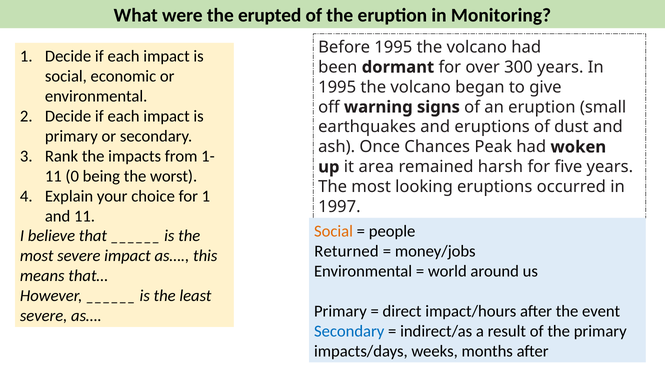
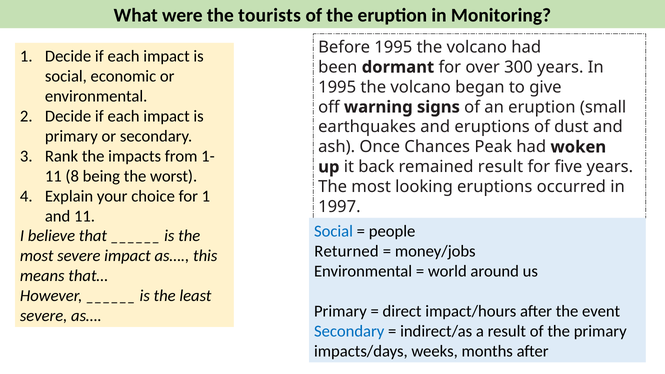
erupted: erupted -> tourists (270, 15)
area: area -> back (376, 167)
remained harsh: harsh -> result (500, 167)
0: 0 -> 8 (72, 176)
Social colour: orange -> blue (334, 231)
